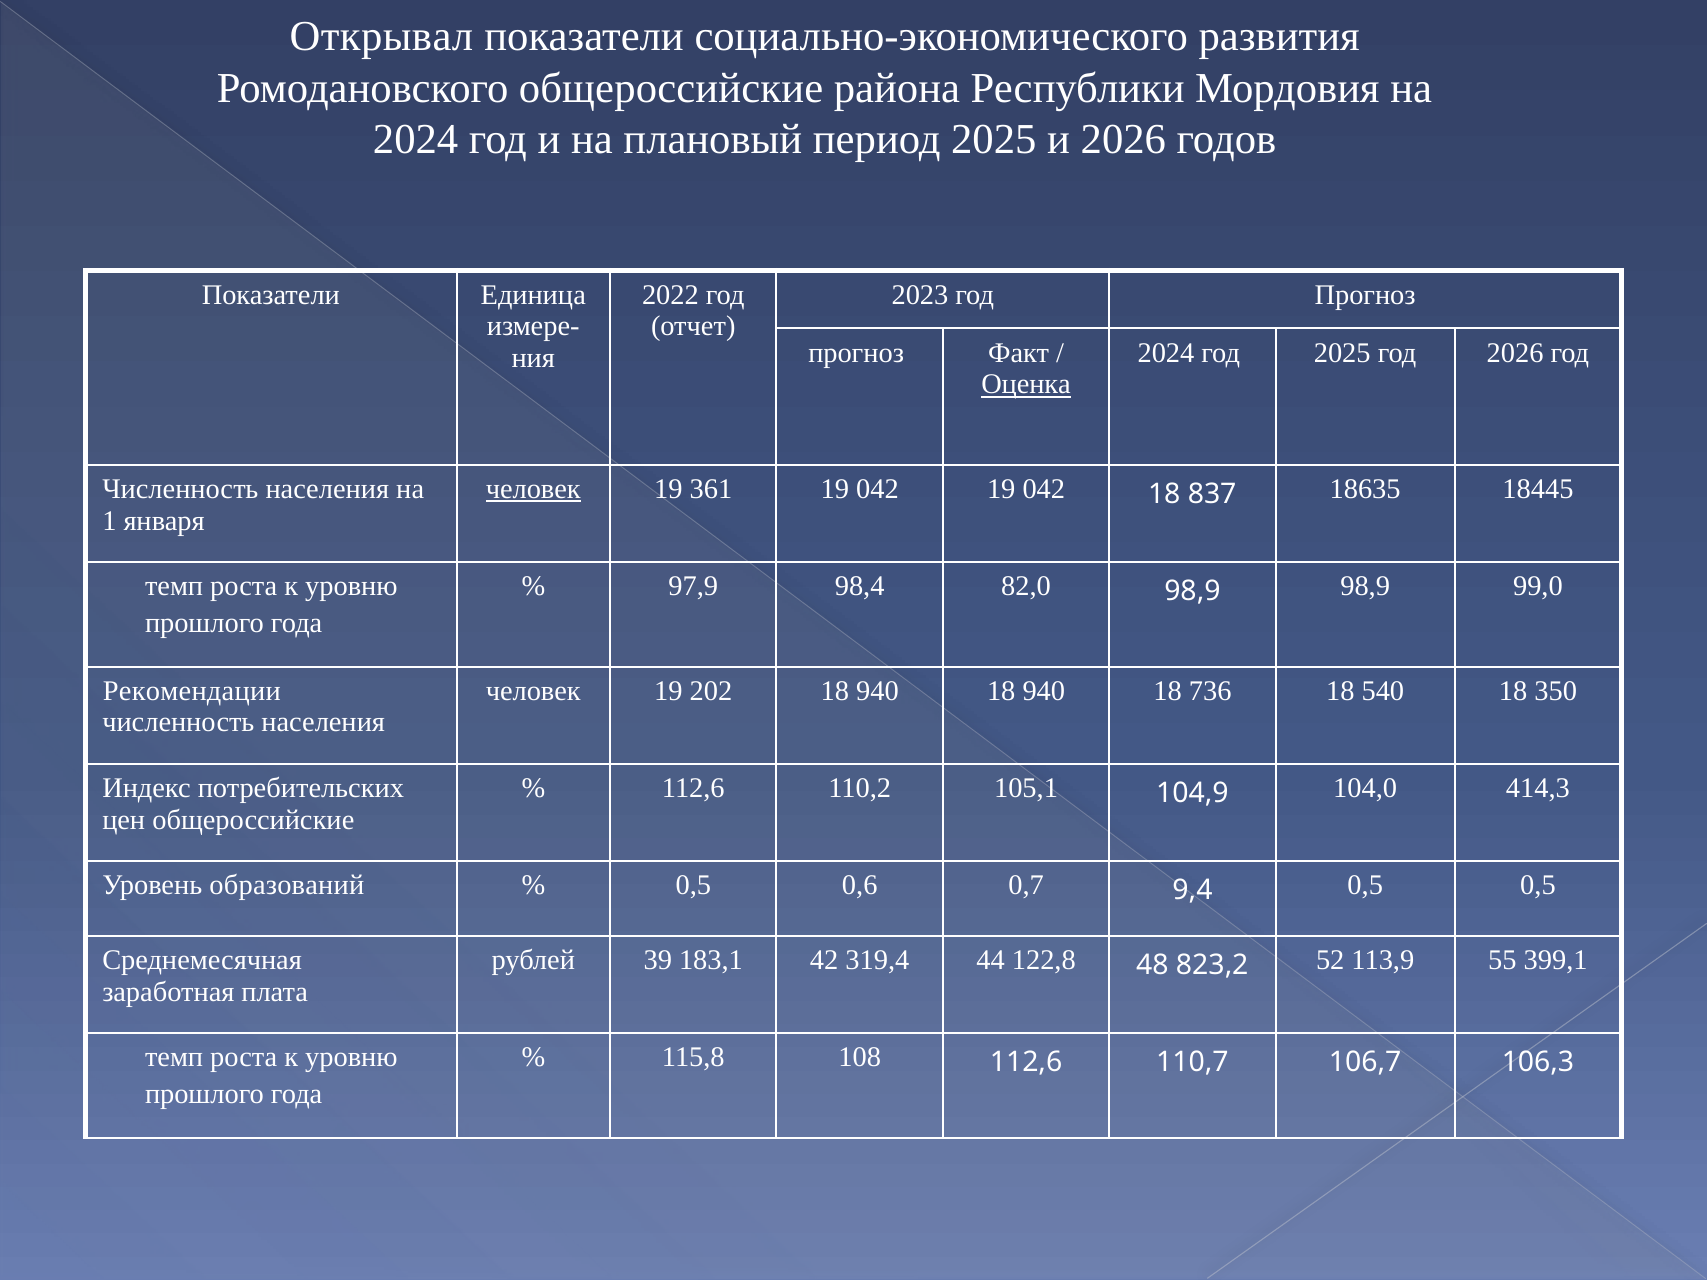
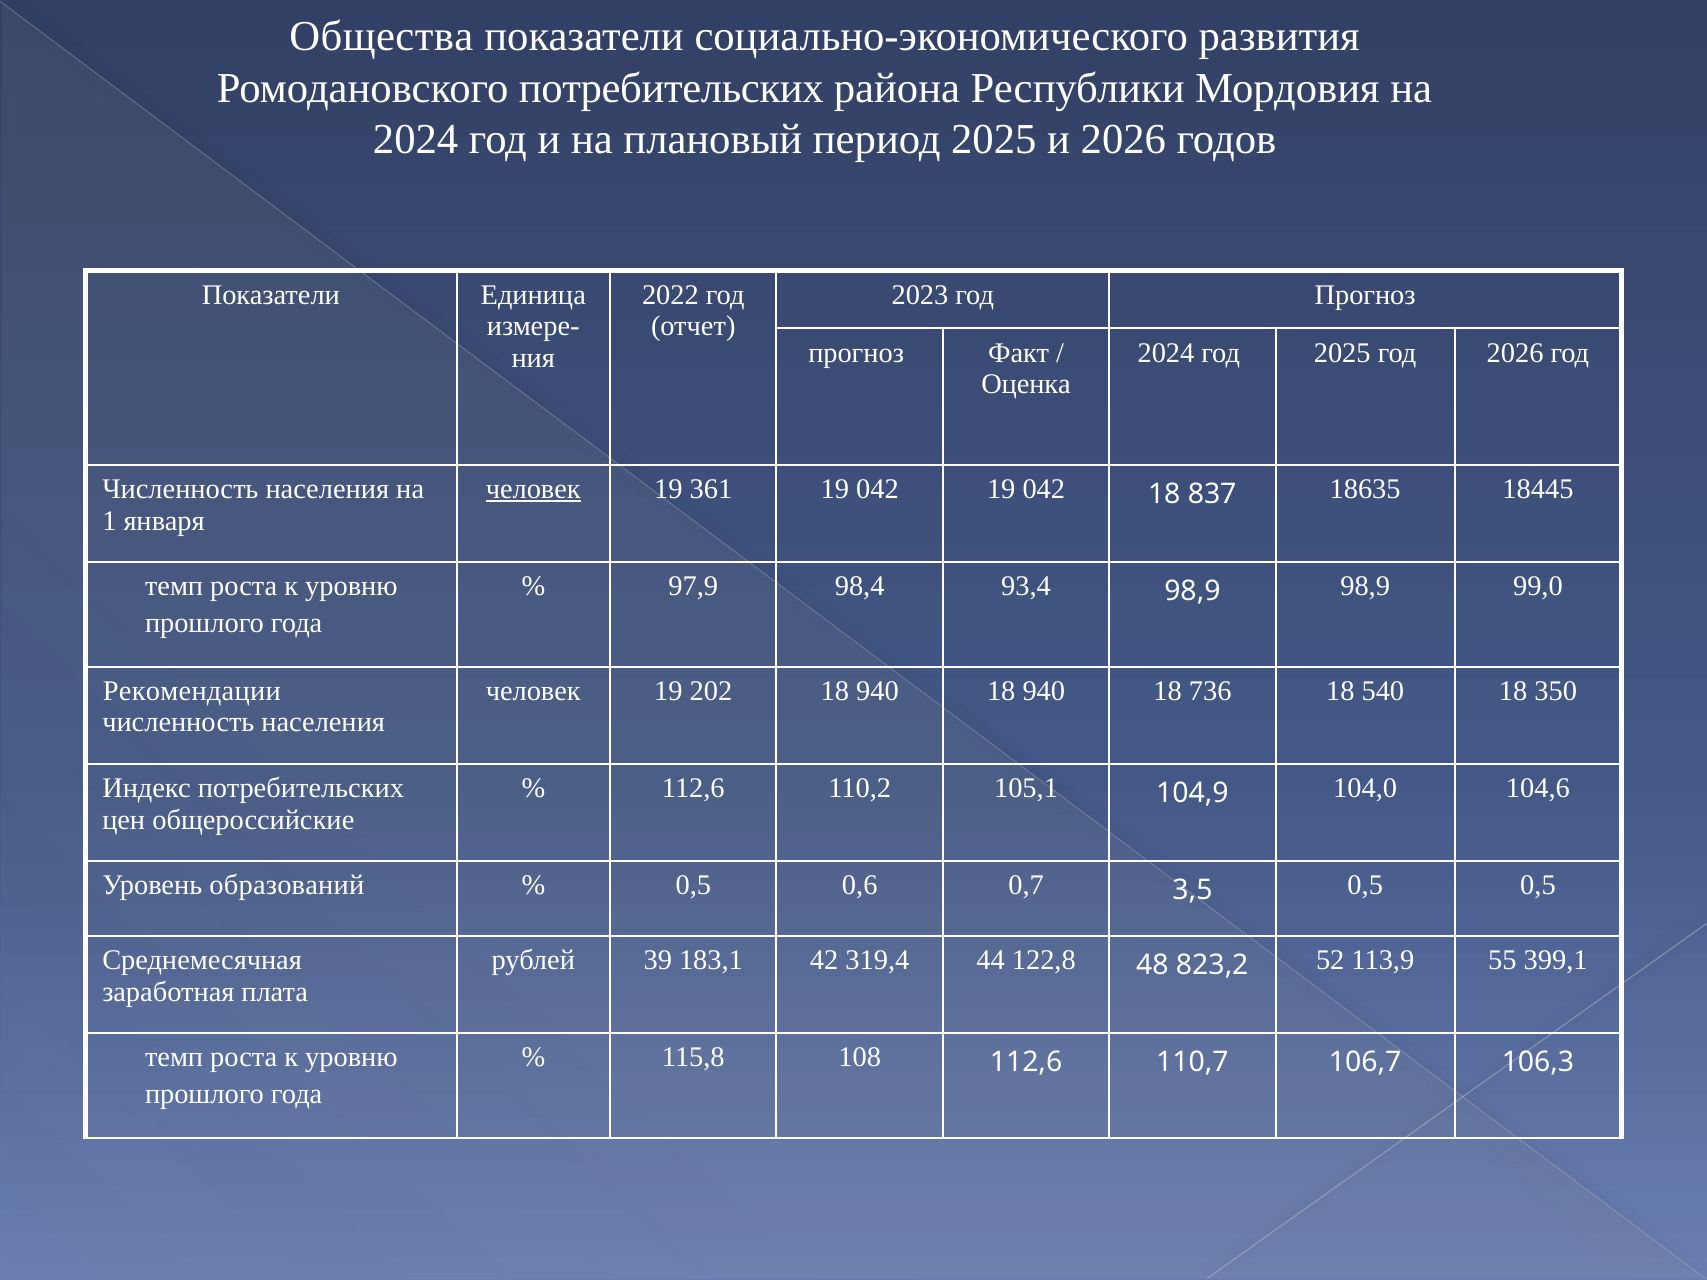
Открывал: Открывал -> Общества (381, 37)
Ромодановского общероссийские: общероссийские -> потребительских (671, 88)
Оценка underline: present -> none (1026, 385)
82,0: 82,0 -> 93,4 (1026, 586)
414,3: 414,3 -> 104,6 (1538, 788)
9,4: 9,4 -> 3,5 (1192, 890)
